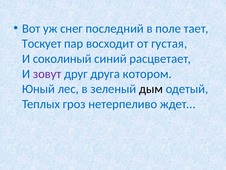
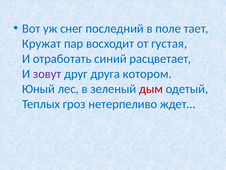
Тоскует: Тоскует -> Кружат (42, 44)
соколиный: соколиный -> отработать (62, 59)
дым colour: black -> red (151, 89)
